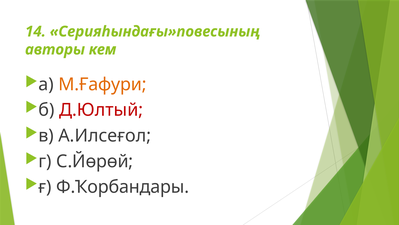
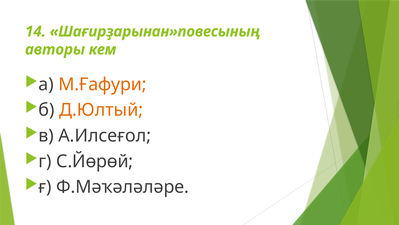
Серияһындағы»повесының: Серияһындағы»повесының -> Шағирҙарынан»повесының (155, 31)
Д.Юлтый colour: red -> orange (101, 110)
Ф.Ҡорбандары: Ф.Ҡорбандары -> Ф.Мәҡәләләре (123, 187)
